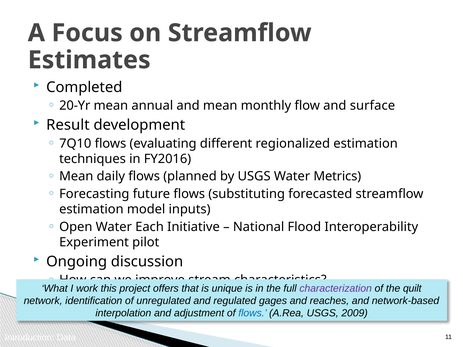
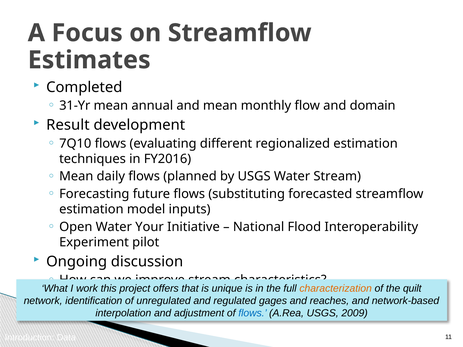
20-Yr: 20-Yr -> 31-Yr (75, 106)
surface: surface -> domain (373, 106)
Water Metrics: Metrics -> Stream (337, 177)
Each: Each -> Your (150, 227)
characterization colour: purple -> orange (336, 289)
